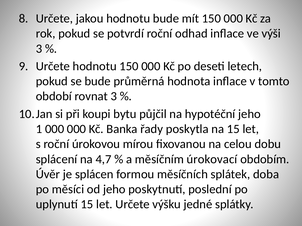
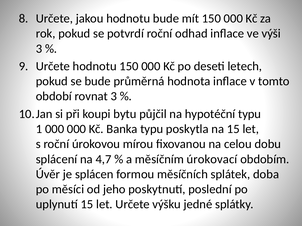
hypotéční jeho: jeho -> typu (250, 114)
Banka řady: řady -> typu (152, 129)
